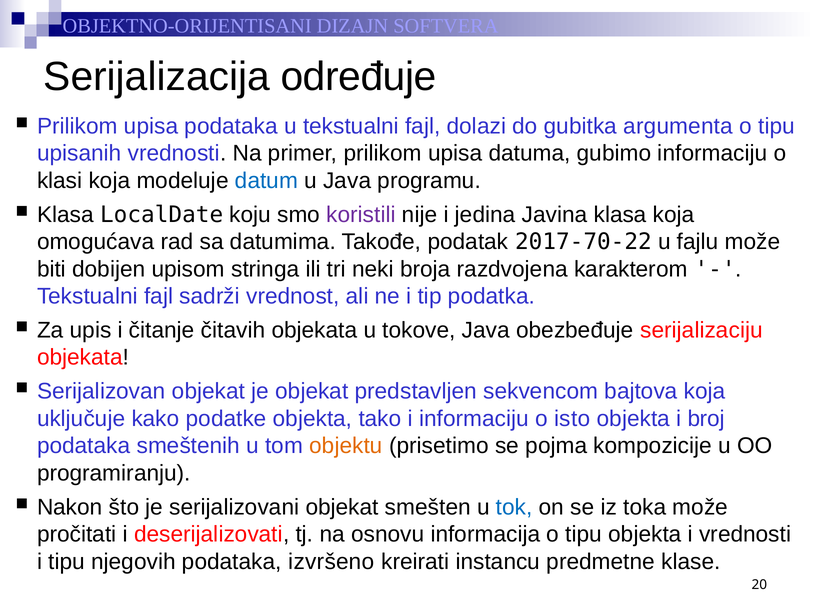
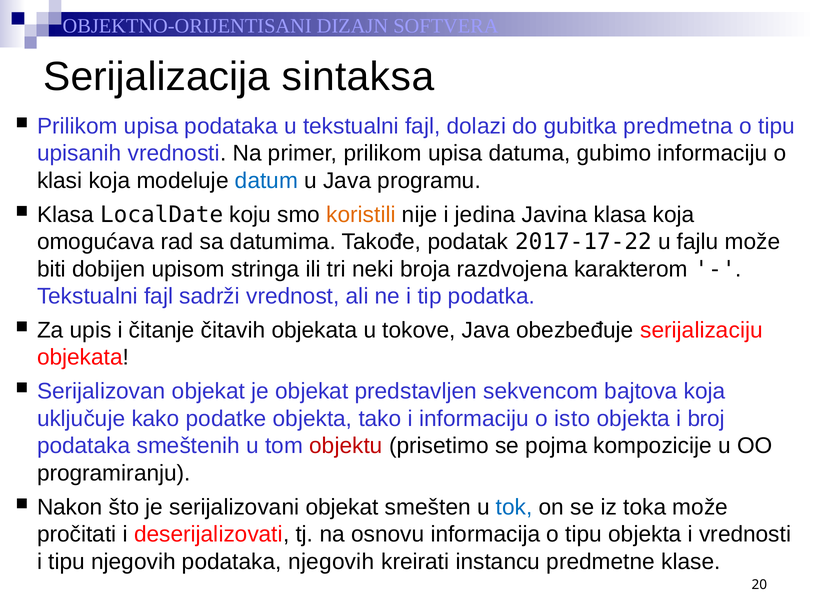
određuje: određuje -> sintaksa (358, 77)
argumenta: argumenta -> predmetna (678, 126)
koristili colour: purple -> orange (361, 215)
2017-70-22: 2017-70-22 -> 2017-17-22 (583, 242)
objektu colour: orange -> red (346, 446)
podataka izvršeno: izvršeno -> njegovih (331, 562)
